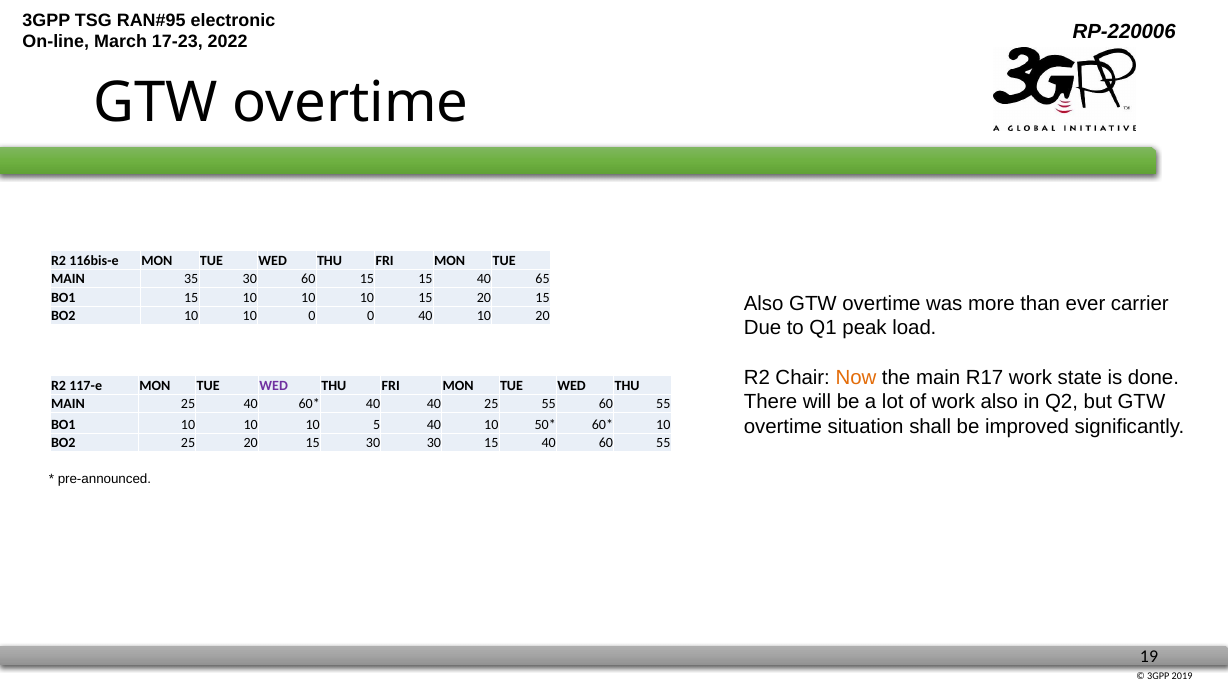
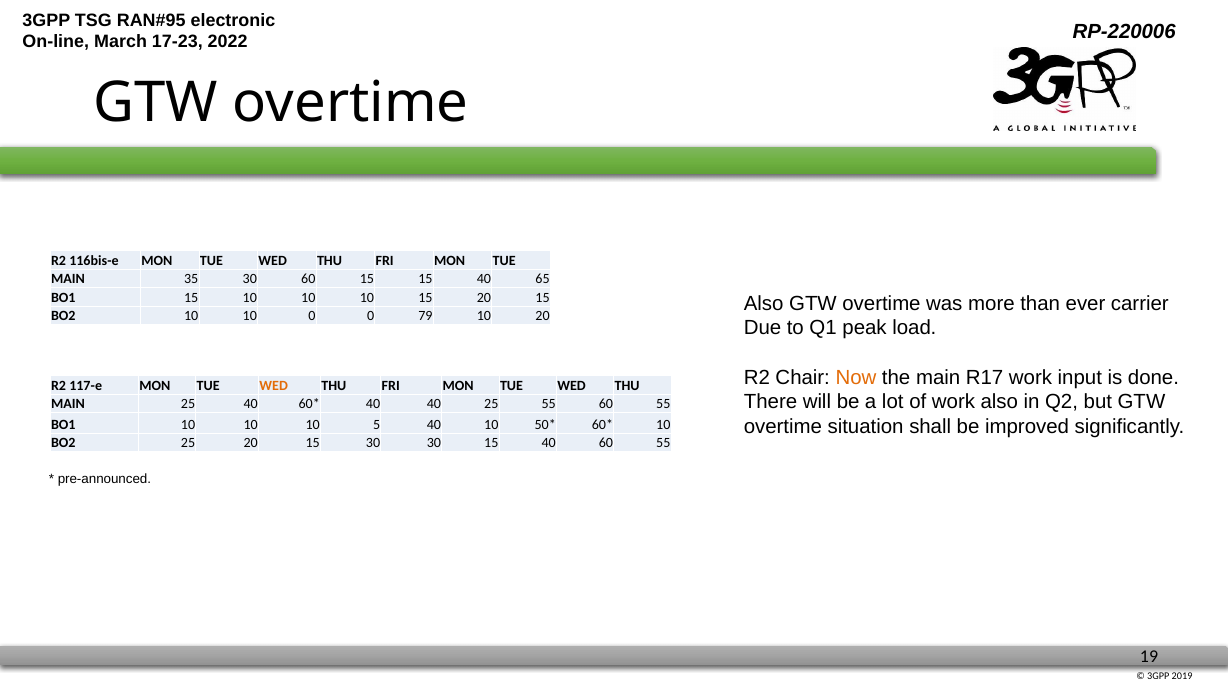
0 40: 40 -> 79 (425, 316)
state: state -> input (1080, 377)
WED colour: purple -> orange (274, 385)
